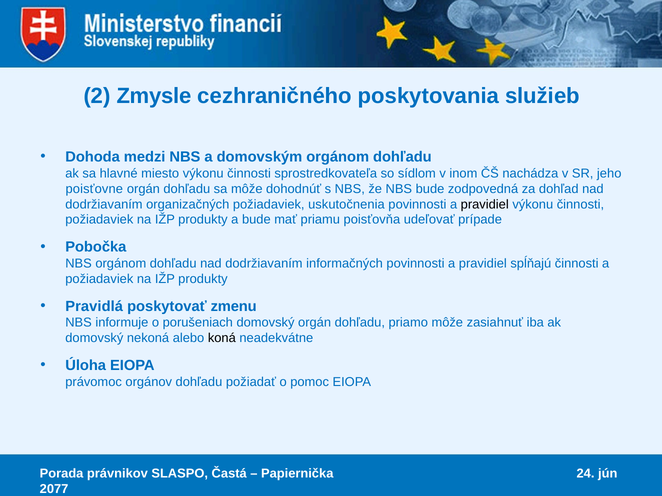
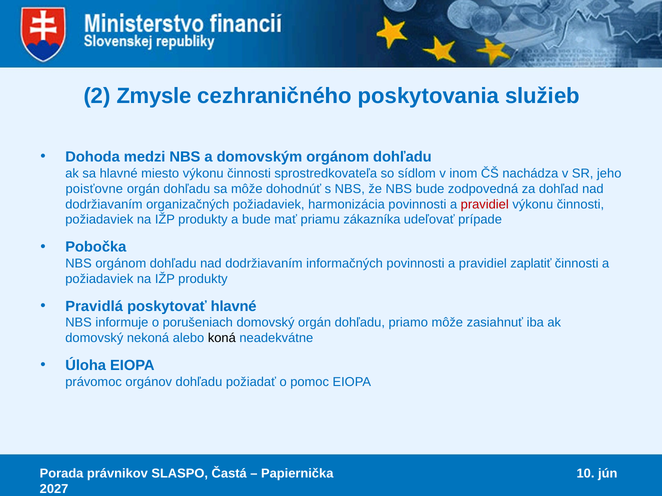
uskutočnenia: uskutočnenia -> harmonizácia (346, 204)
pravidiel colour: black -> red (485, 204)
poisťovňa: poisťovňa -> zákazníka (372, 220)
spĺňajú: spĺňajú -> zaplatiť (531, 264)
poskytovať zmenu: zmenu -> hlavné (234, 307)
24: 24 -> 10 (586, 474)
2077: 2077 -> 2027 (54, 489)
